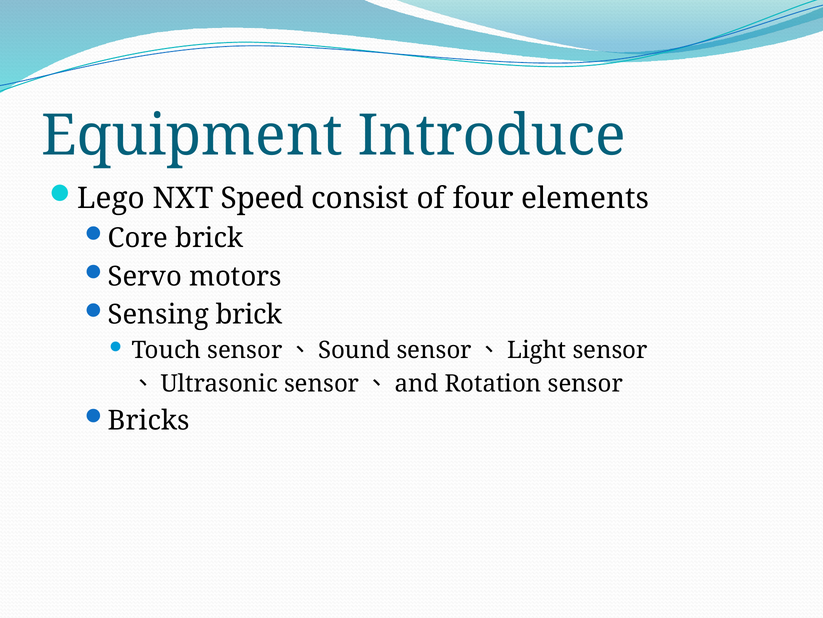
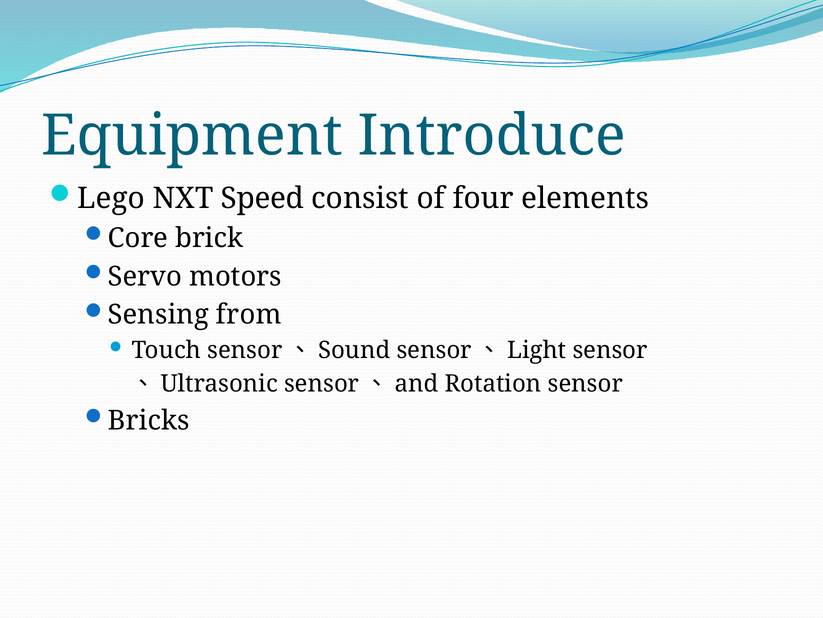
Sensing brick: brick -> from (249, 315)
